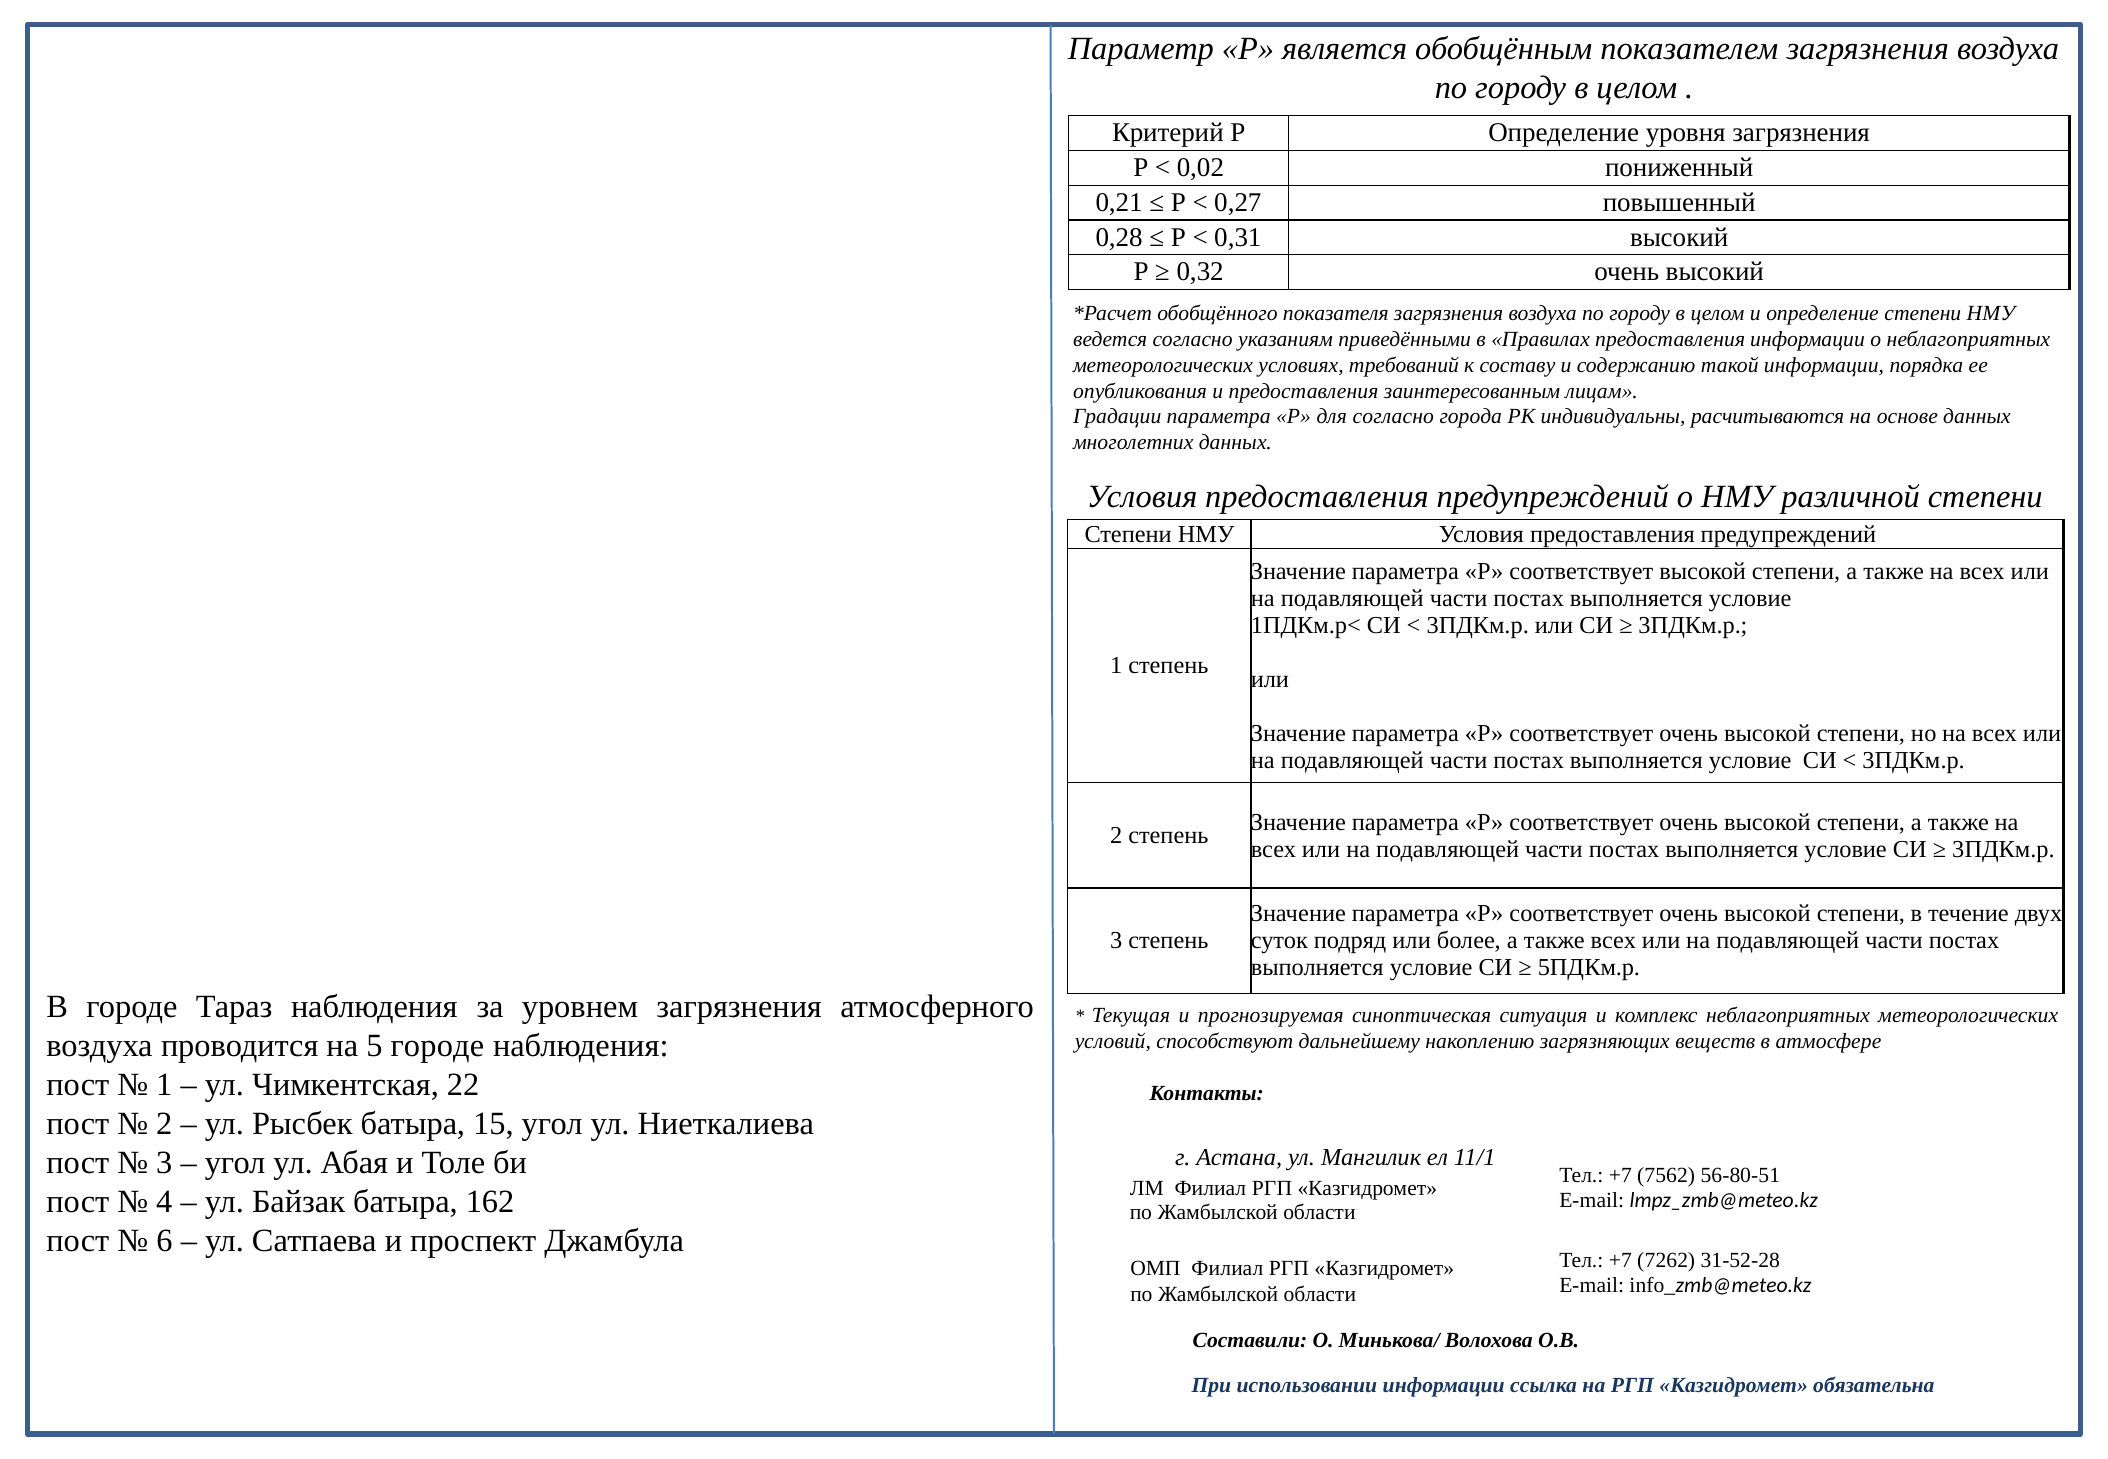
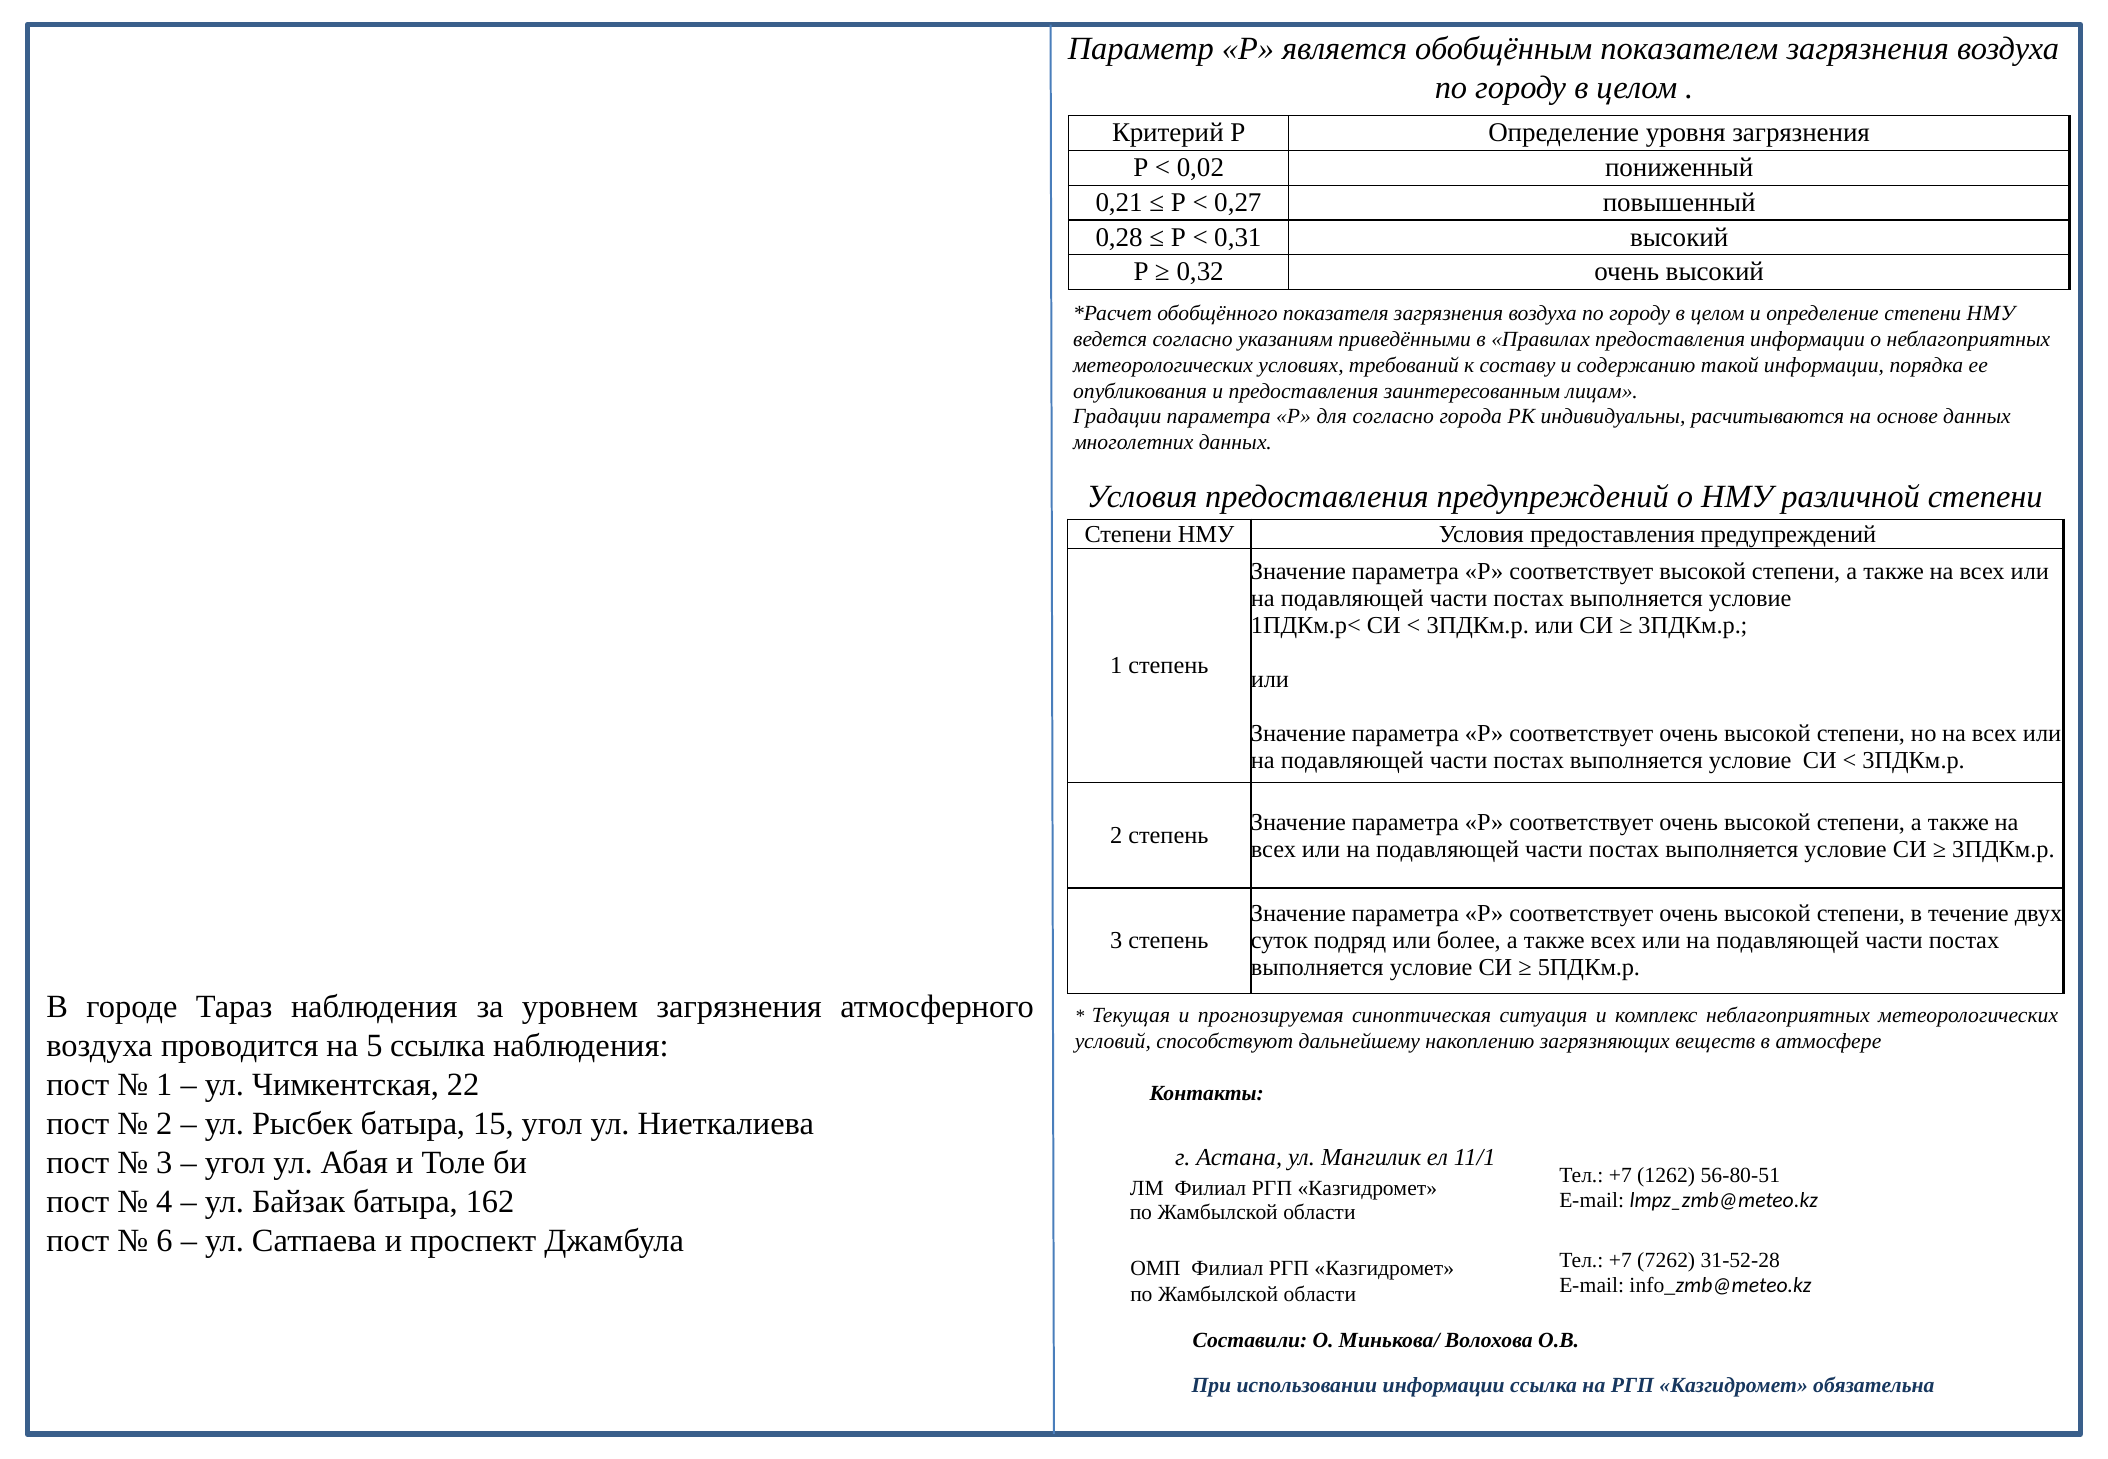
5 городе: городе -> ссылка (438, 1046)
7562: 7562 -> 1262 (1666, 1175)
